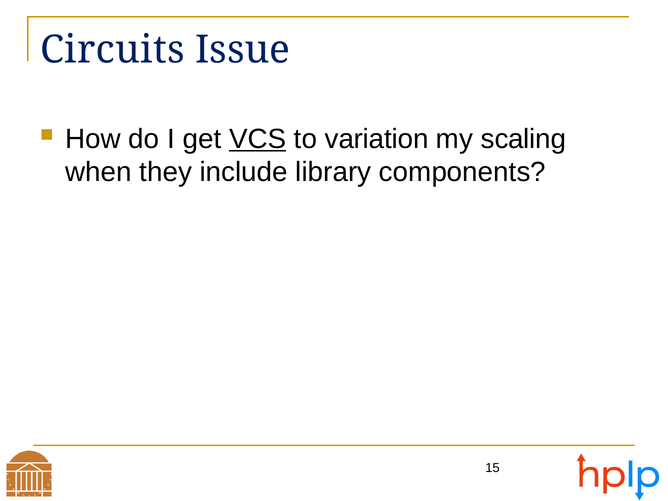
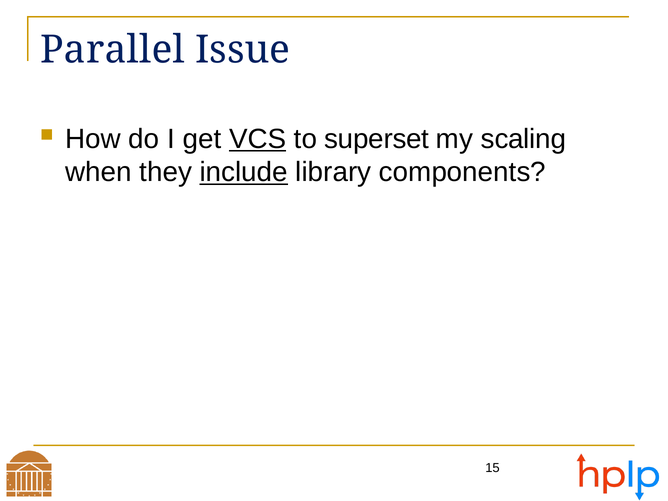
Circuits: Circuits -> Parallel (112, 50)
variation: variation -> superset (377, 139)
include underline: none -> present (244, 172)
